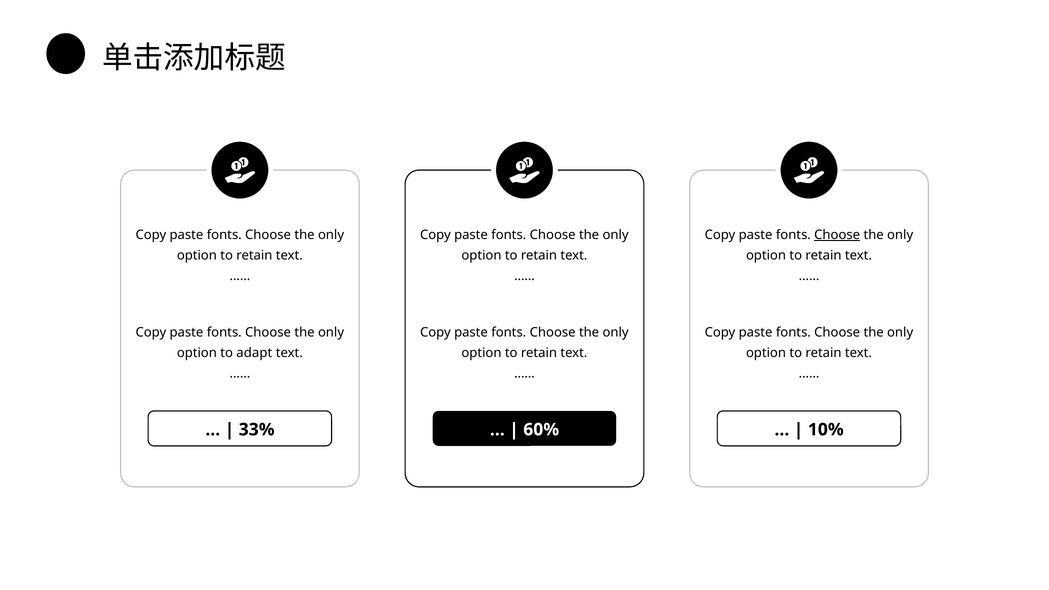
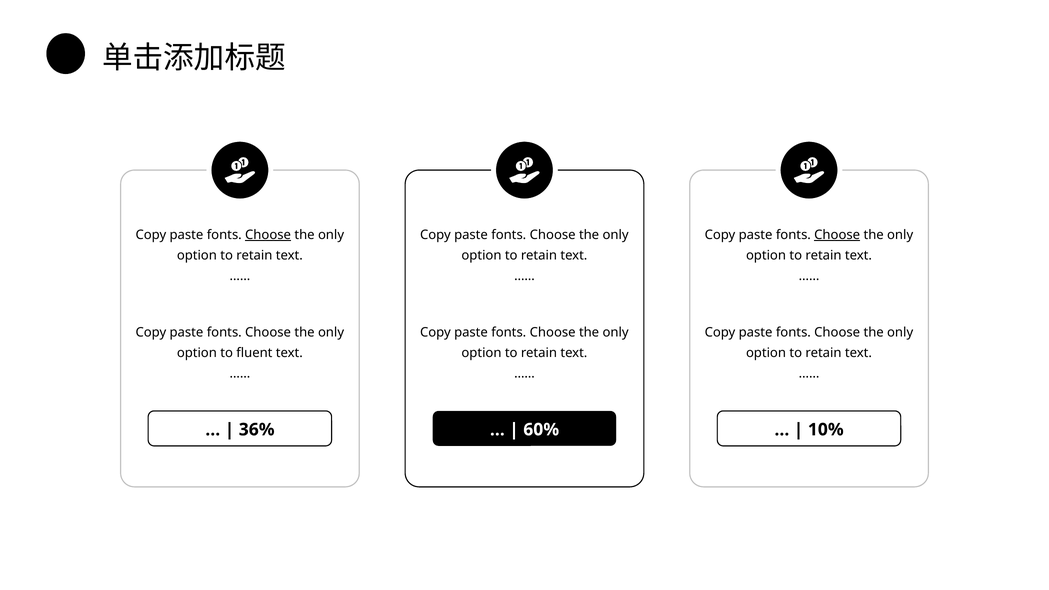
Choose underline: none -> present (268, 235)
adapt: adapt -> fluent (254, 353)
33%: 33% -> 36% (257, 430)
